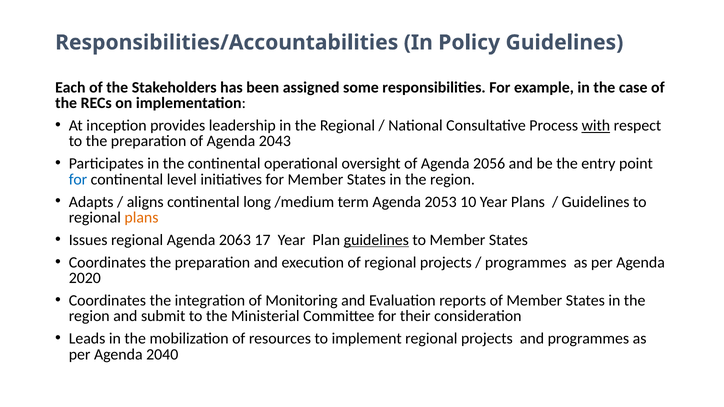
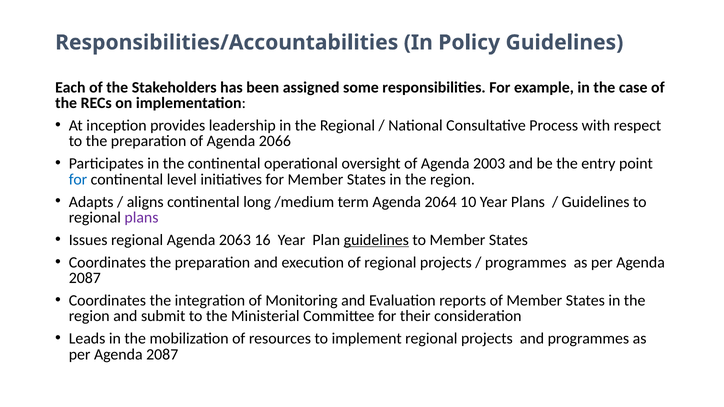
with underline: present -> none (596, 126)
2043: 2043 -> 2066 (275, 141)
2056: 2056 -> 2003 (489, 164)
2053: 2053 -> 2064 (441, 202)
plans colour: orange -> purple (141, 218)
17: 17 -> 16 (263, 240)
2020: 2020 -> 2087 (85, 278)
2040: 2040 -> 2087 (162, 355)
